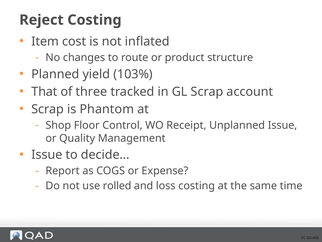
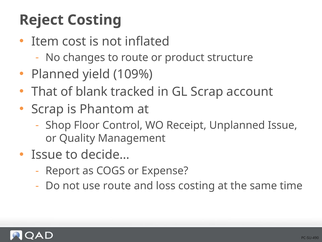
103%: 103% -> 109% (133, 74)
three: three -> blank (92, 92)
use rolled: rolled -> route (117, 186)
